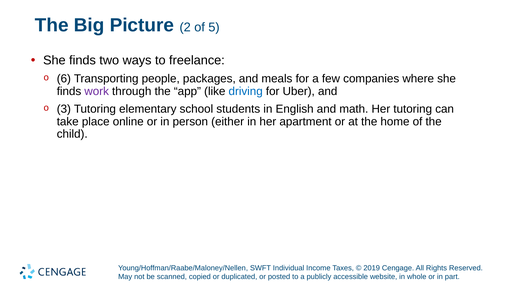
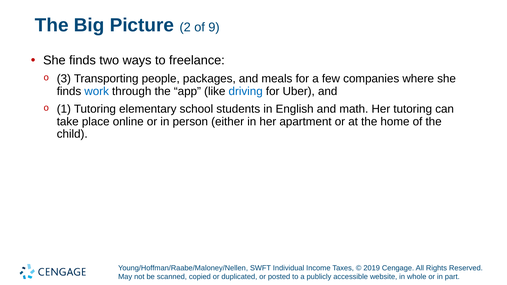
5: 5 -> 9 (214, 27)
6: 6 -> 3 (64, 79)
work colour: purple -> blue (97, 91)
3: 3 -> 1 (64, 109)
